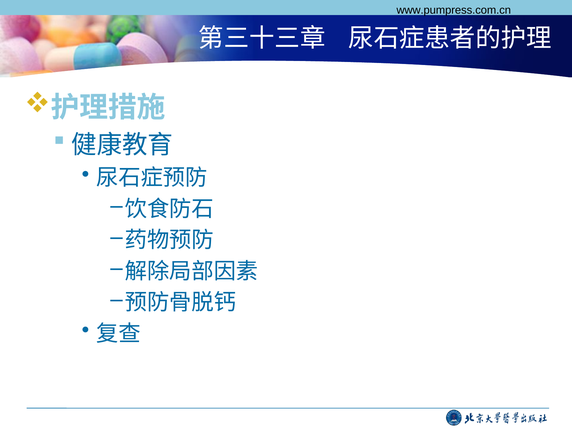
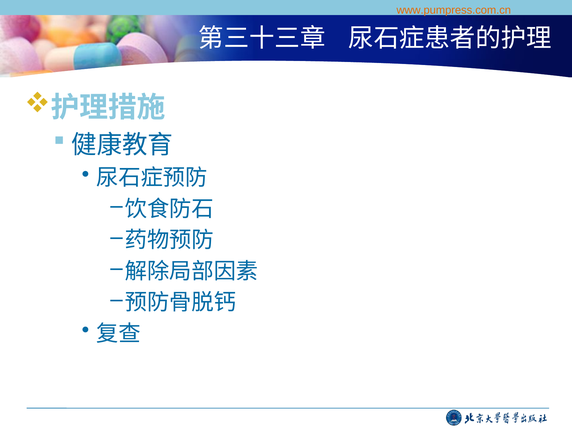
www.pumpress.com.cn colour: black -> orange (454, 10)
